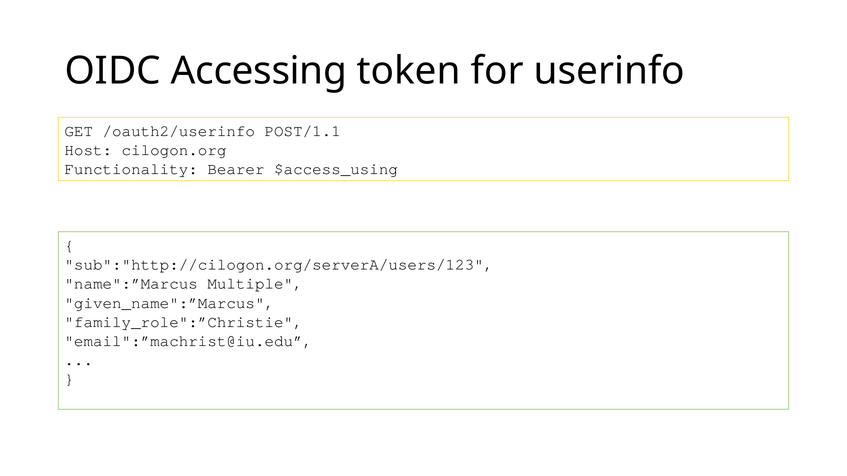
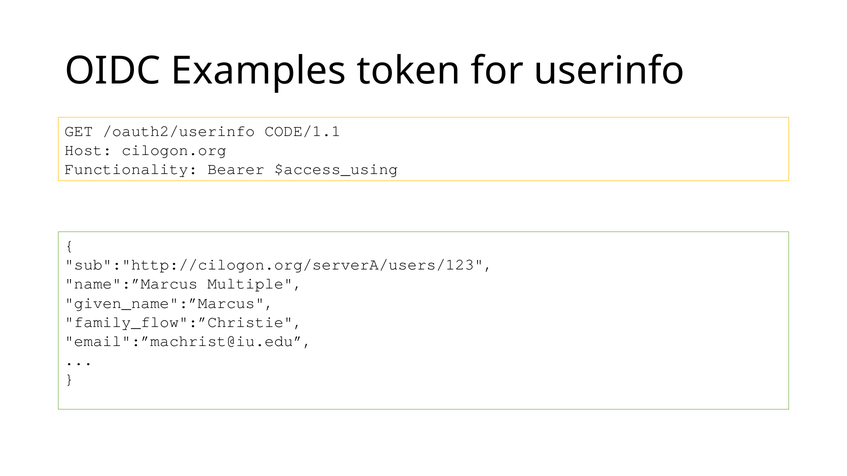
Accessing: Accessing -> Examples (259, 71)
POST/1.1: POST/1.1 -> CODE/1.1 (303, 131)
family_role":”Christie: family_role":”Christie -> family_flow":”Christie (184, 322)
